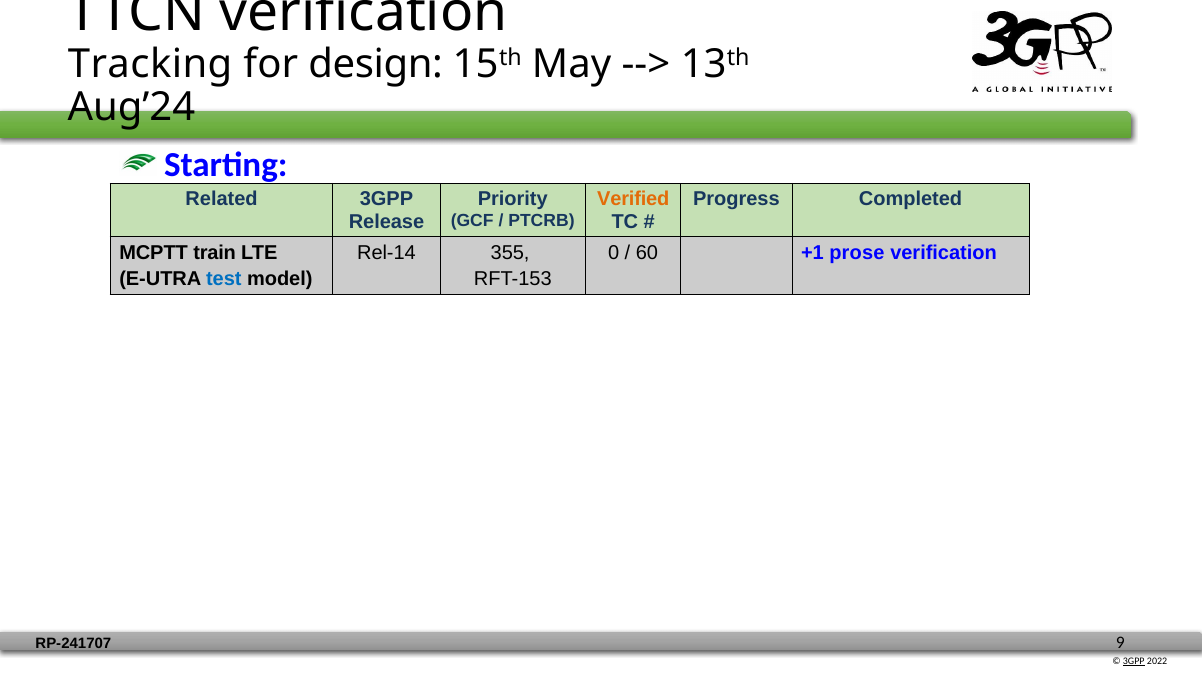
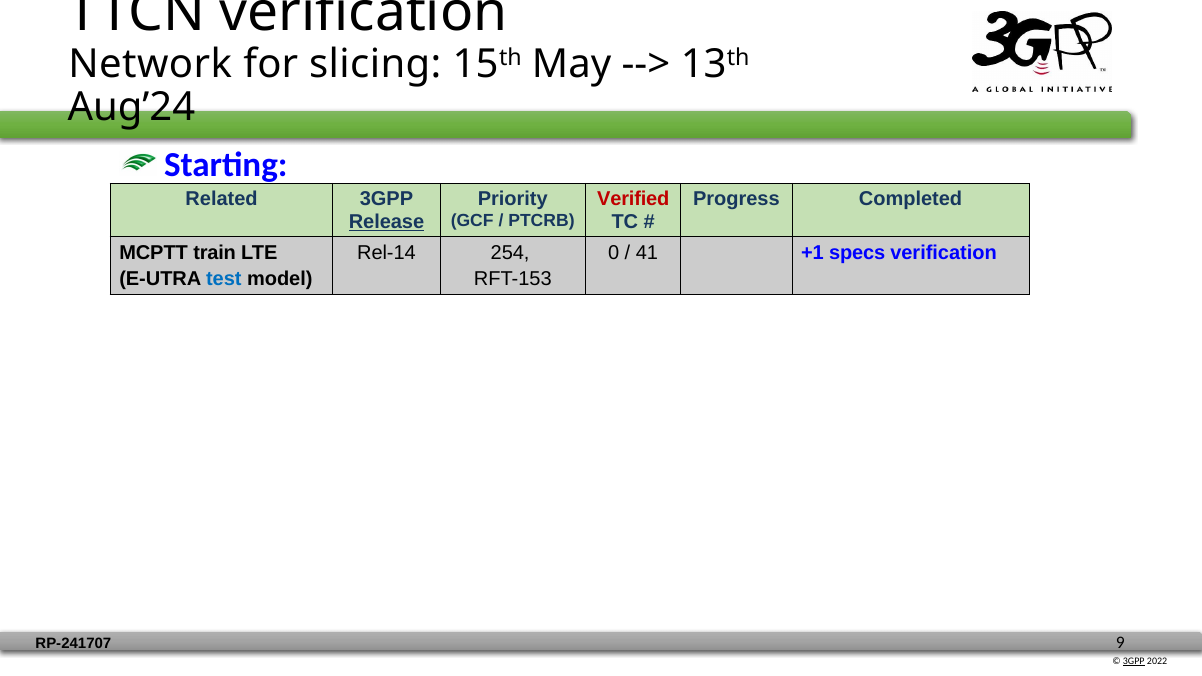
Tracking: Tracking -> Network (150, 64)
design: design -> slicing (375, 64)
Verified colour: orange -> red (633, 199)
Release underline: none -> present (386, 222)
60: 60 -> 41 (647, 253)
prose: prose -> specs (857, 253)
355: 355 -> 254 (510, 253)
